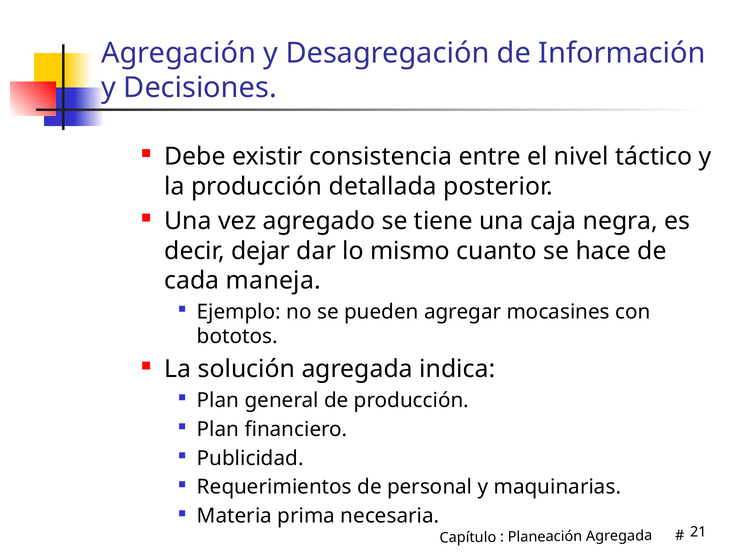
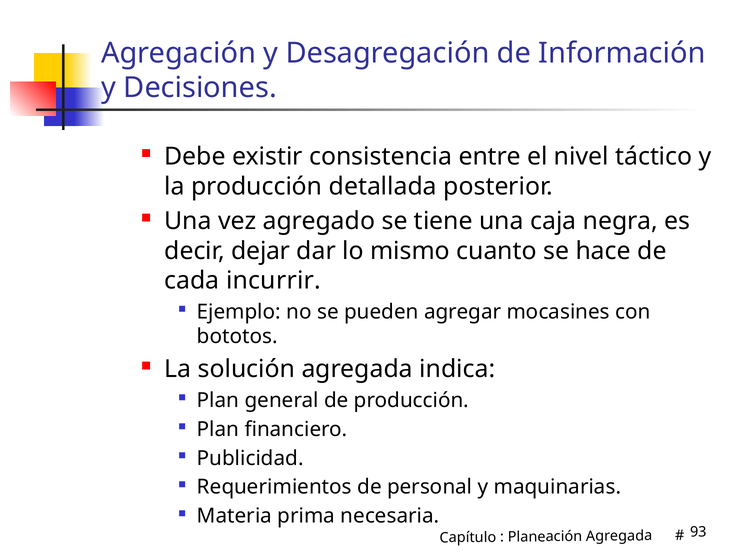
maneja: maneja -> incurrir (273, 281)
21: 21 -> 93 (698, 533)
